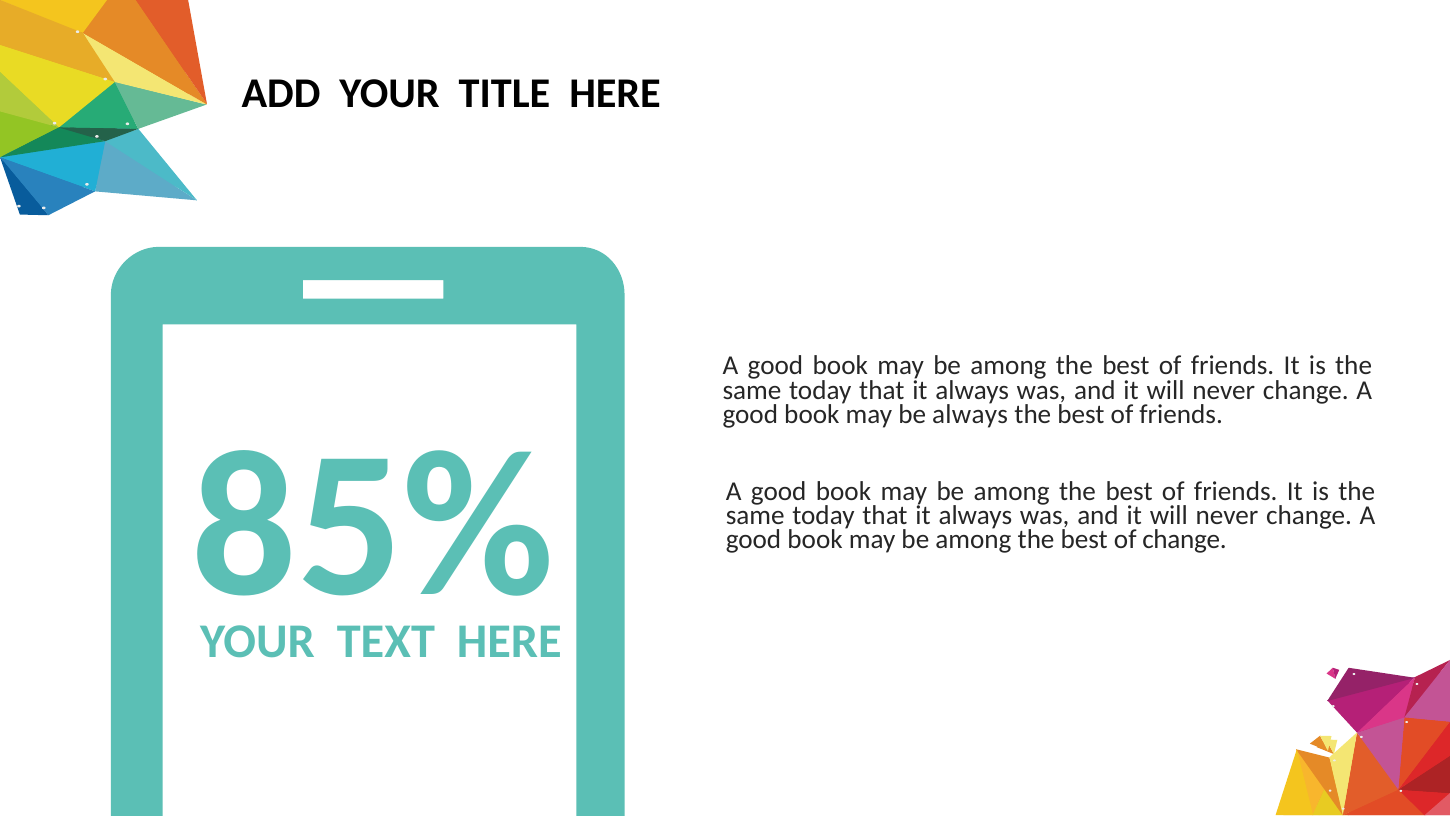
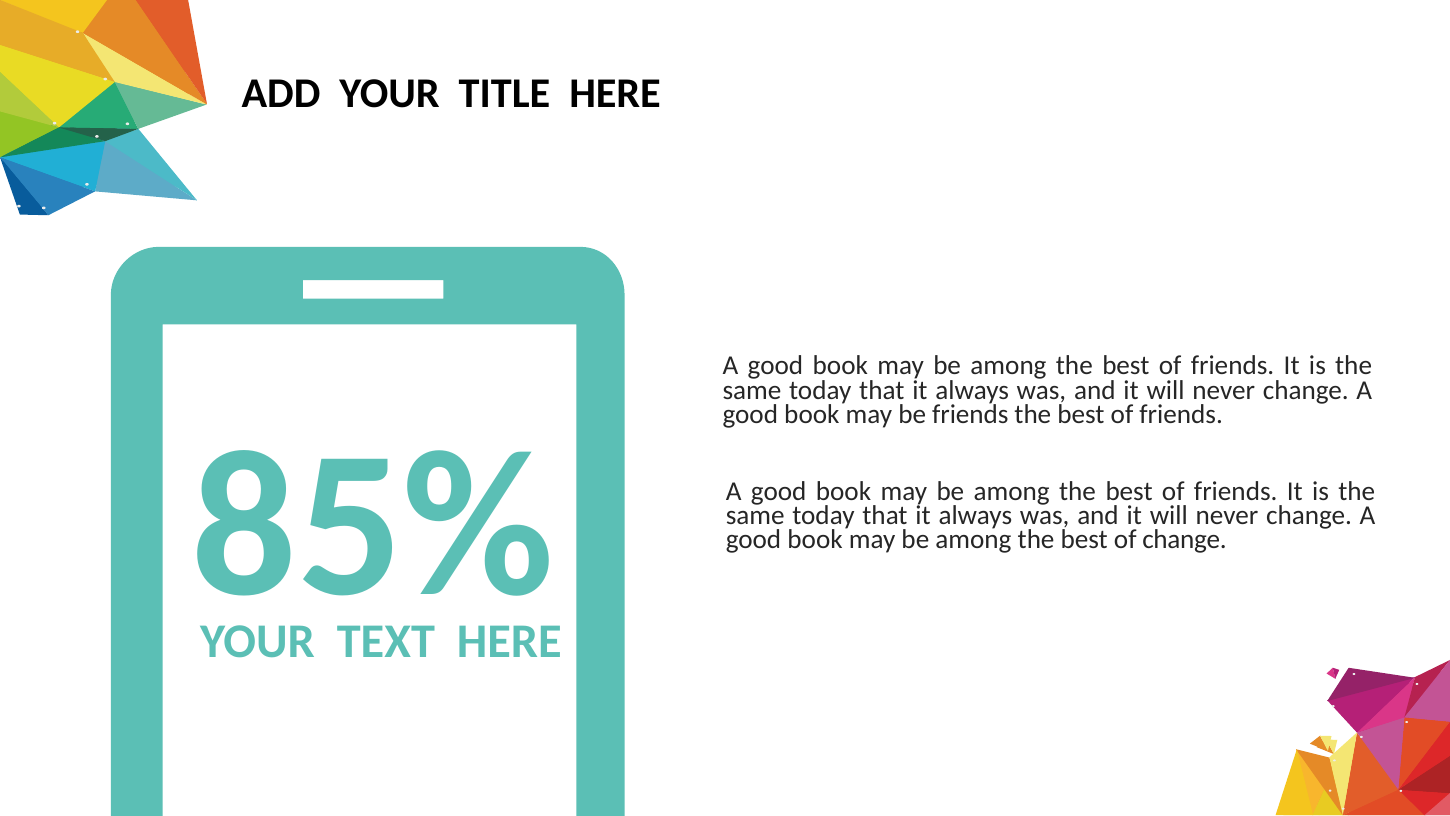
be always: always -> friends (970, 414)
